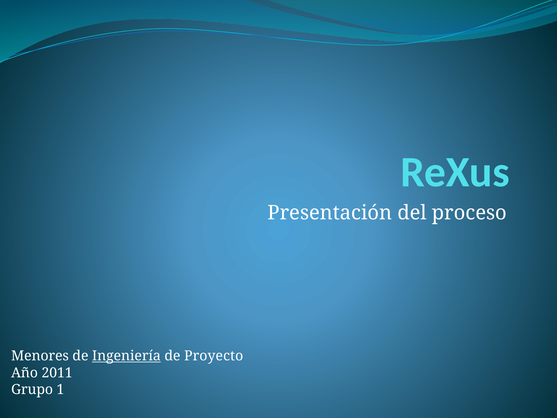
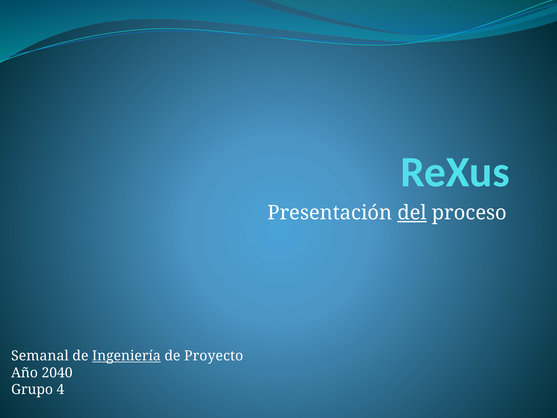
del underline: none -> present (412, 213)
Menores: Menores -> Semanal (40, 356)
2011: 2011 -> 2040 (57, 373)
1: 1 -> 4 (60, 389)
